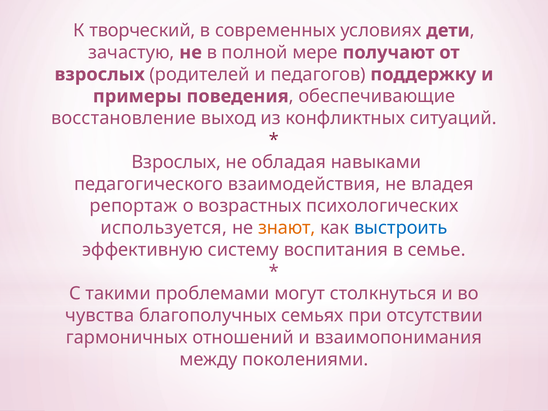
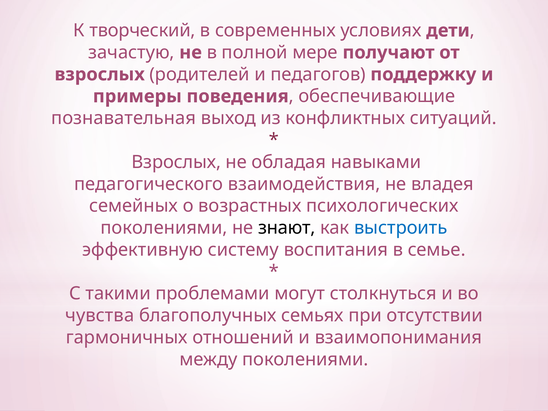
восстановление: восстановление -> познавательная (124, 118)
репортаж: репортаж -> семейных (134, 206)
используется: используется -> поколениями (164, 228)
знают colour: orange -> black (287, 228)
